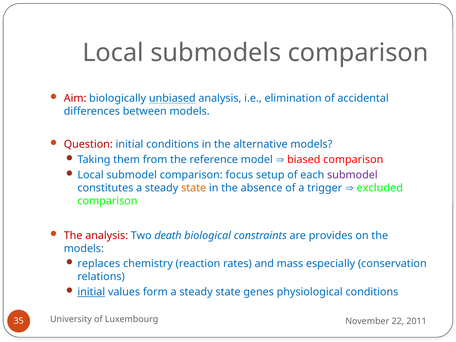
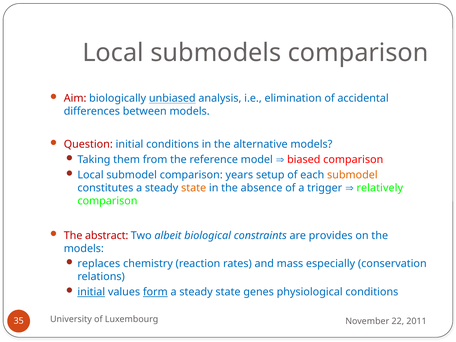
focus: focus -> years (239, 175)
submodel colour: purple -> orange (352, 175)
excluded: excluded -> relatively (380, 188)
The analysis: analysis -> abstract (107, 236)
death: death -> albeit (168, 236)
form underline: none -> present (155, 292)
